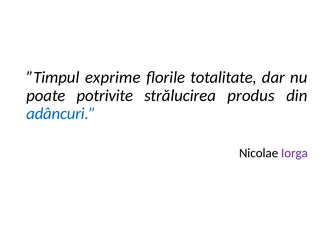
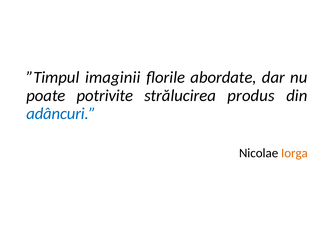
exprime: exprime -> imaginii (113, 77)
totalitate: totalitate -> abordate (224, 77)
Iorga colour: purple -> orange (294, 153)
